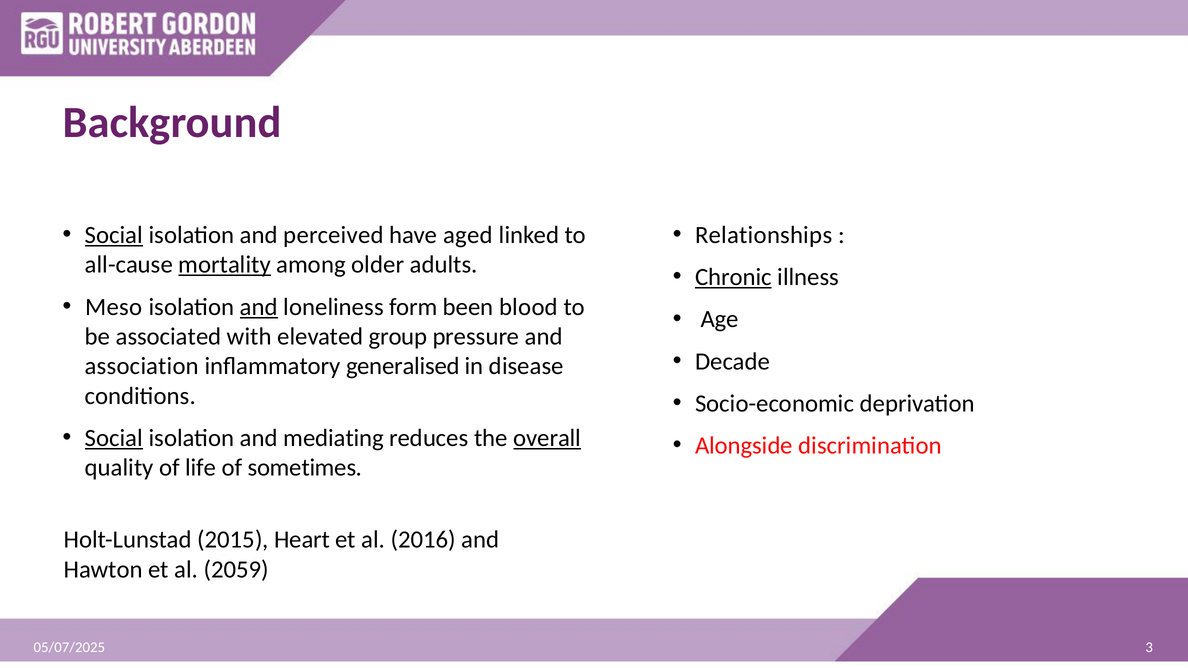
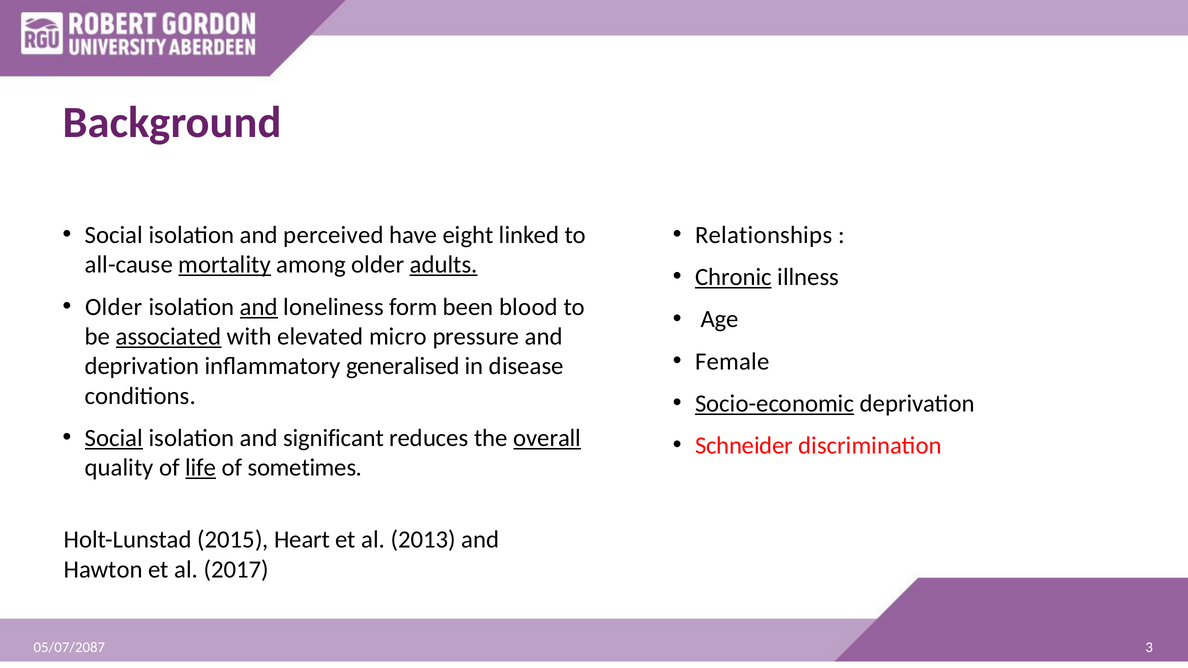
Social underline: present -> none (114, 235)
aged: aged -> eight (468, 235)
adults underline: none -> present (444, 265)
Meso: Meso -> Older (114, 307)
associated underline: none -> present (169, 337)
group: group -> micro (398, 337)
Decade: Decade -> Female (732, 362)
association: association -> deprivation (142, 366)
Socio-economic underline: none -> present (775, 404)
mediating: mediating -> significant (334, 438)
Alongside: Alongside -> Schneider (744, 446)
life underline: none -> present (201, 468)
2016: 2016 -> 2013 (423, 540)
2059: 2059 -> 2017 (236, 570)
05/07/2025: 05/07/2025 -> 05/07/2087 (69, 648)
